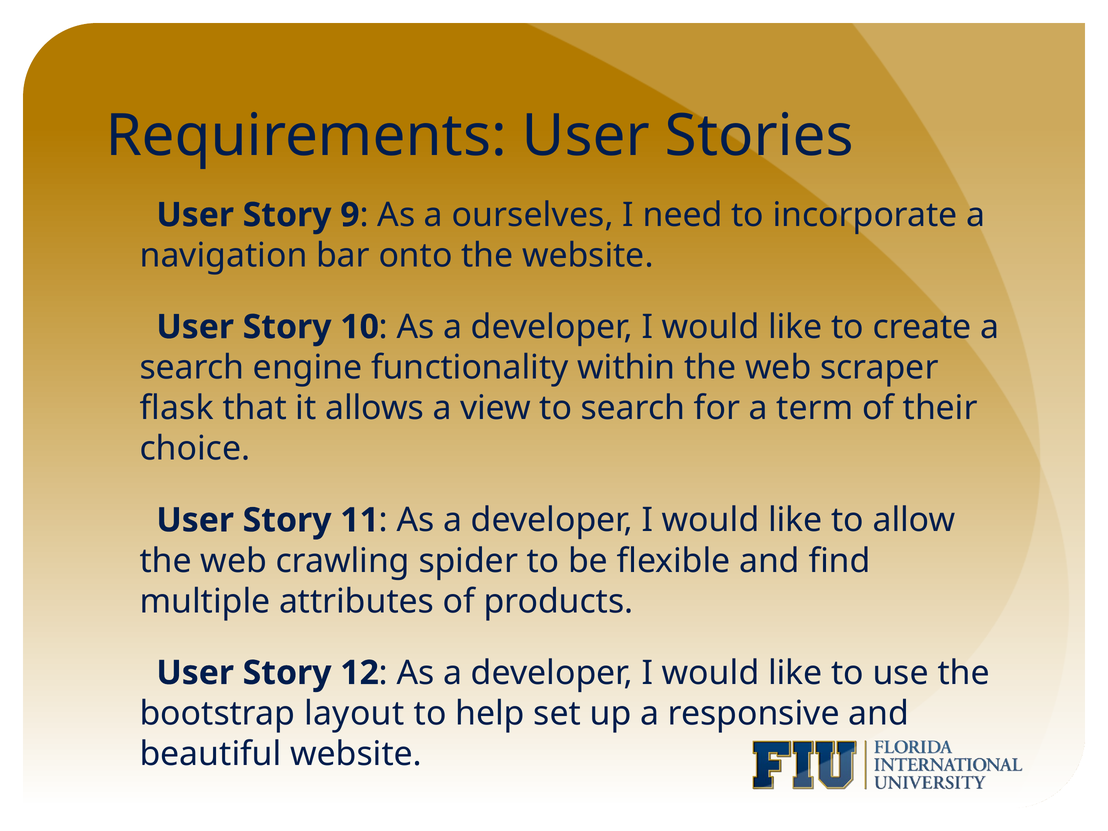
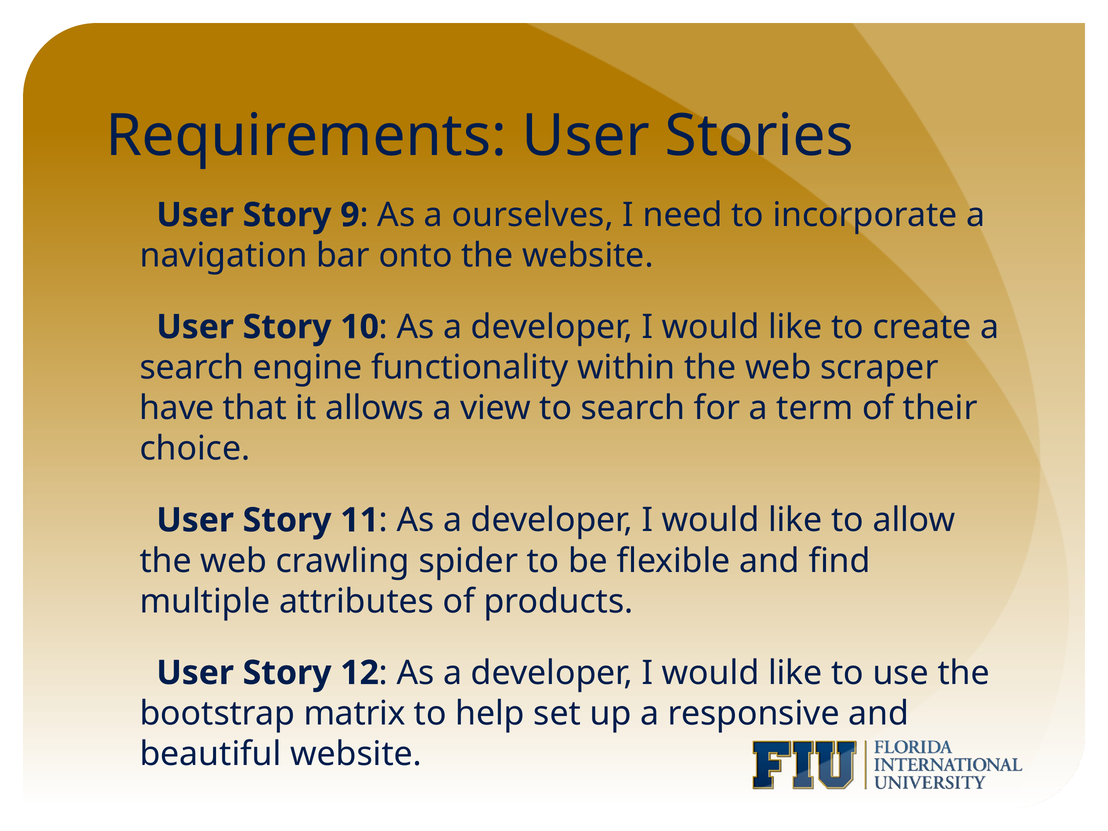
flask: flask -> have (177, 408)
layout: layout -> matrix (355, 713)
